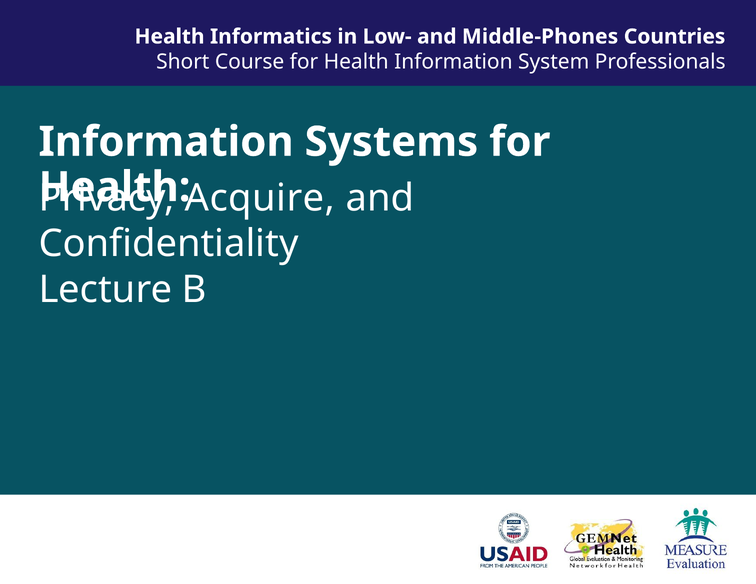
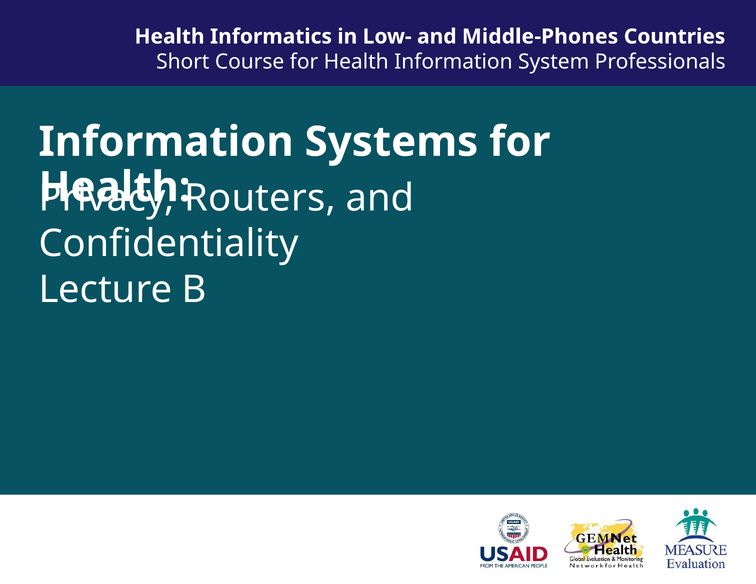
Acquire: Acquire -> Routers (260, 198)
